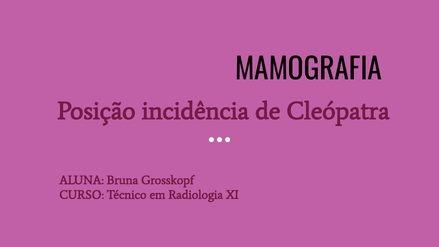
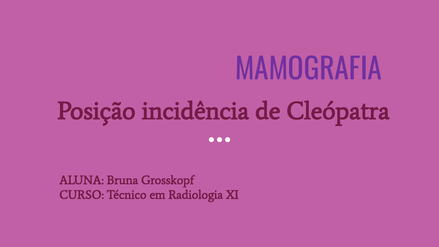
MAMOGRAFIA colour: black -> purple (309, 70)
